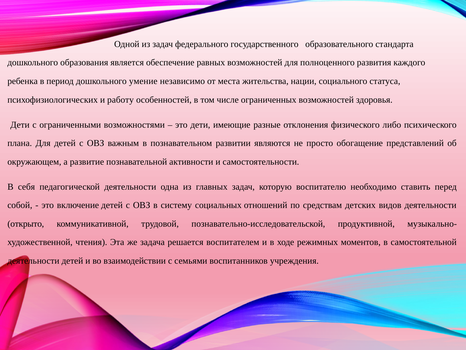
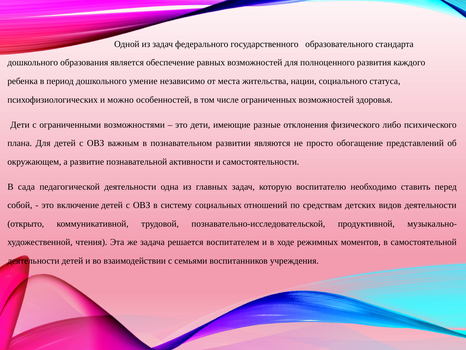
работу: работу -> можно (121, 100)
себя: себя -> сада (26, 186)
